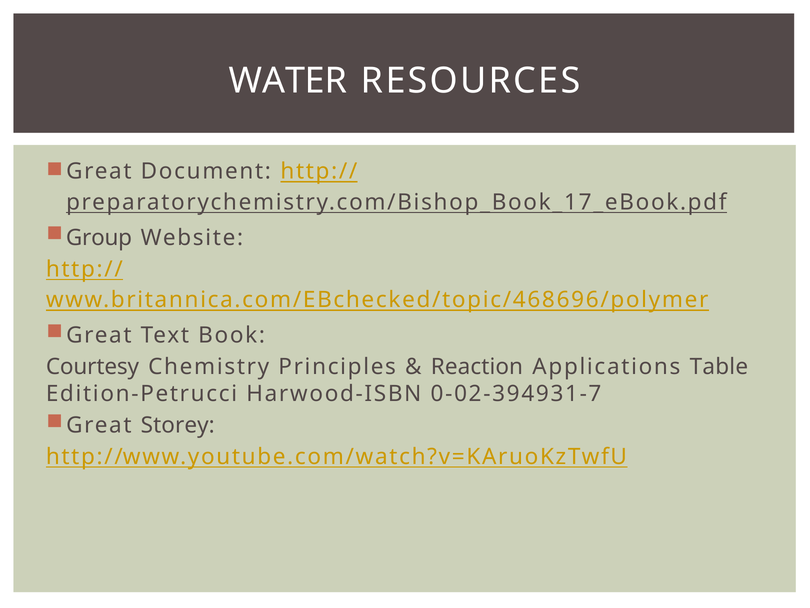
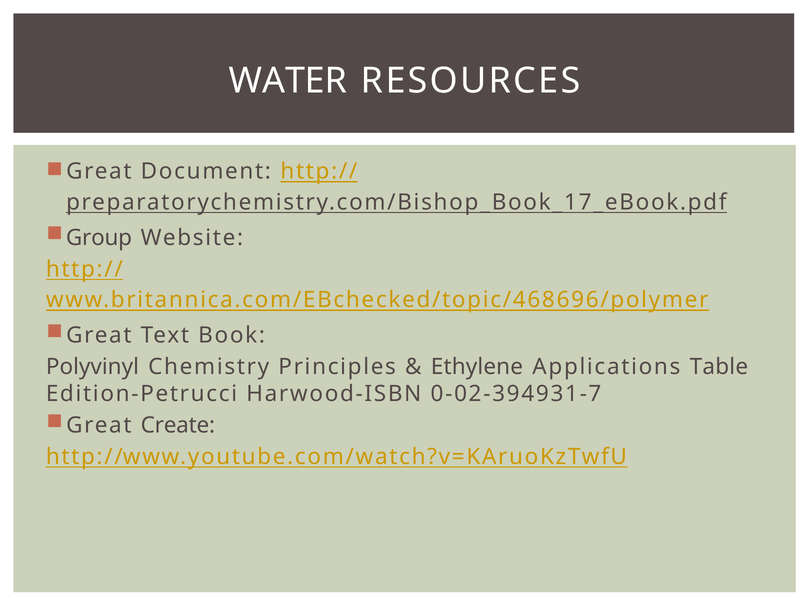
Courtesy: Courtesy -> Polyvinyl (92, 367)
Reaction: Reaction -> Ethylene (477, 367)
Storey: Storey -> Create (178, 425)
